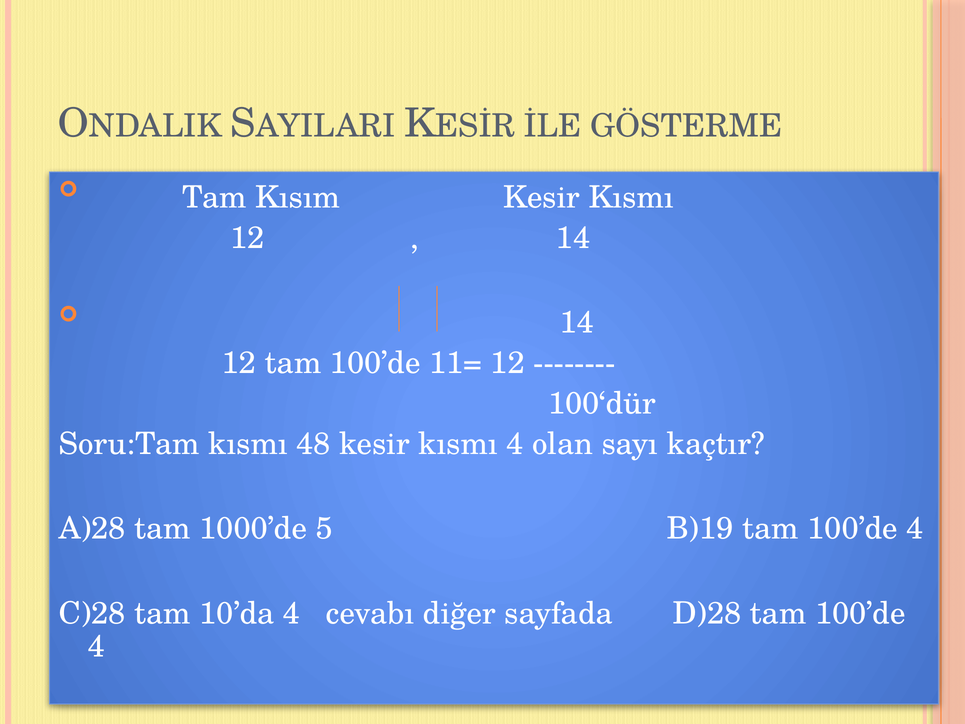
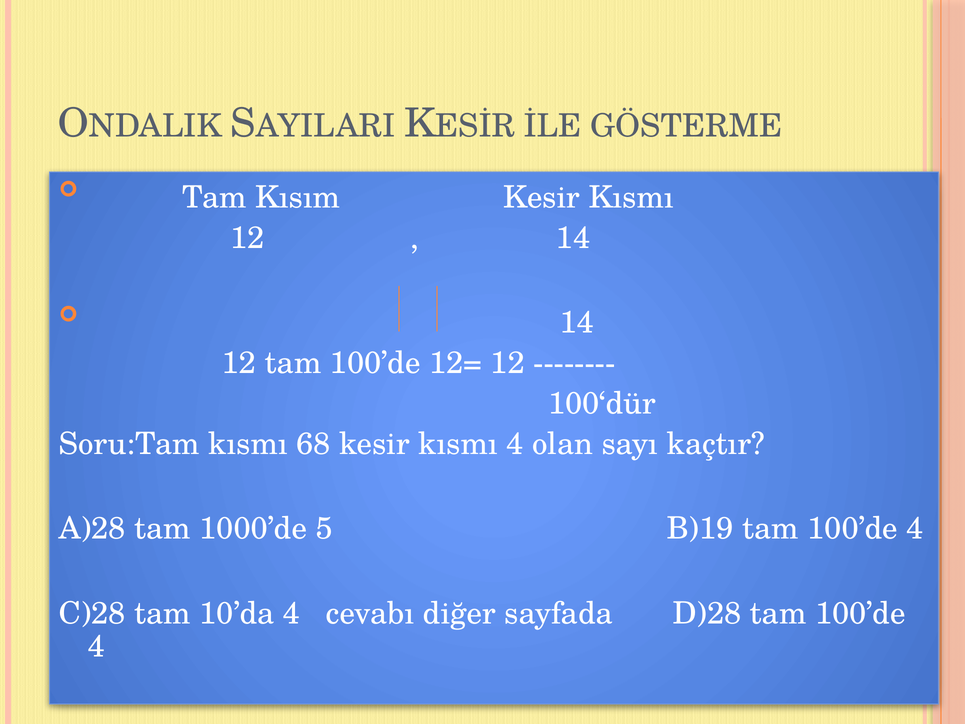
11=: 11= -> 12= (455, 363)
48: 48 -> 68 (313, 444)
